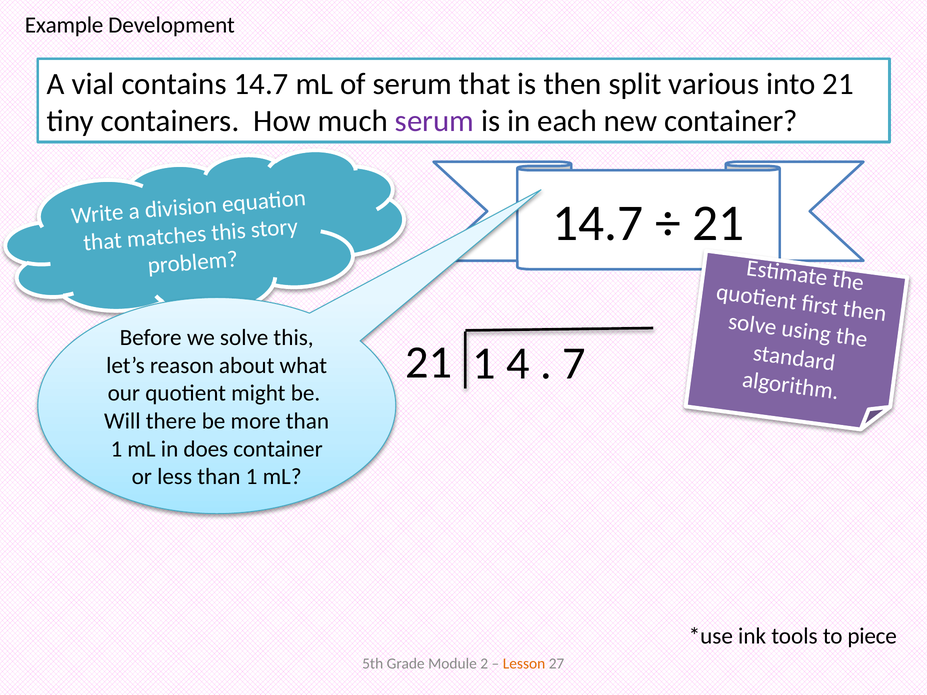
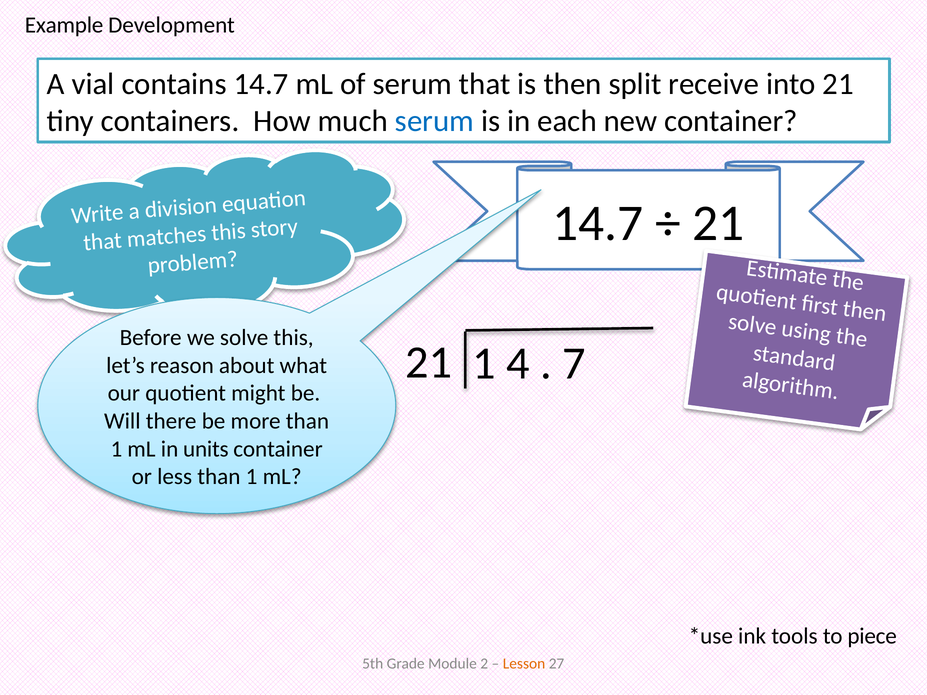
various: various -> receive (714, 84)
serum colour: purple -> blue (434, 121)
does: does -> units (206, 449)
